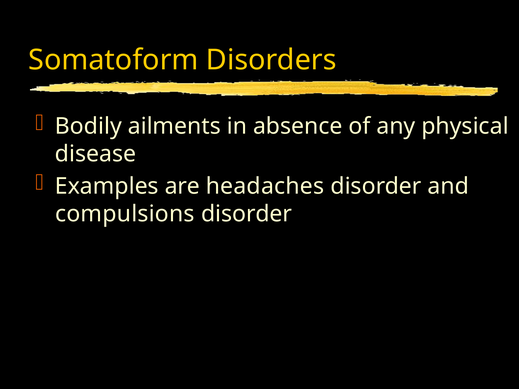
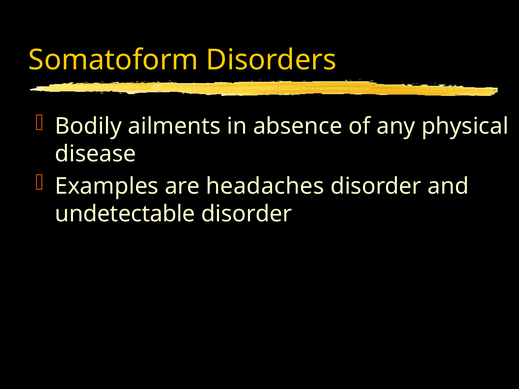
compulsions: compulsions -> undetectable (125, 214)
